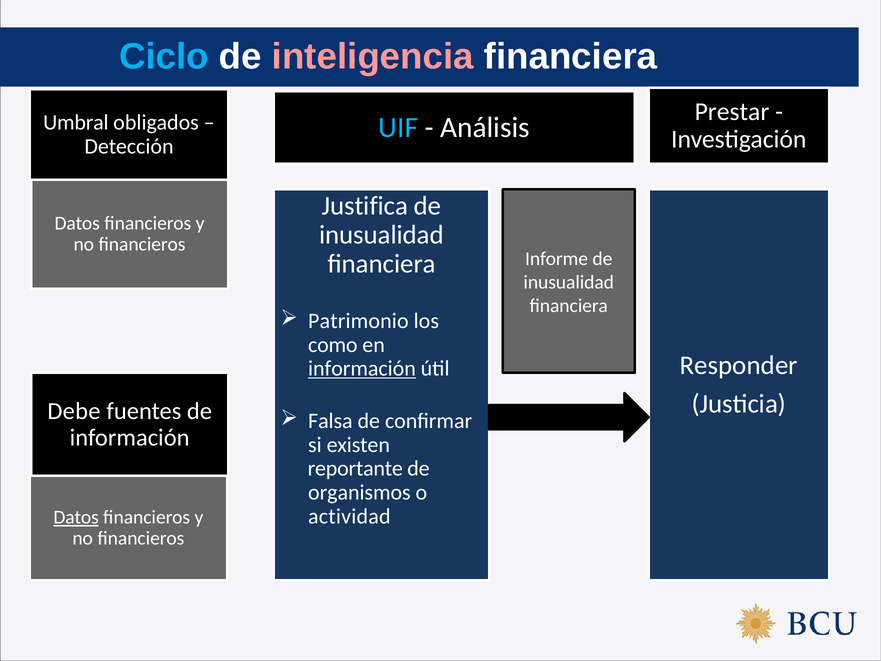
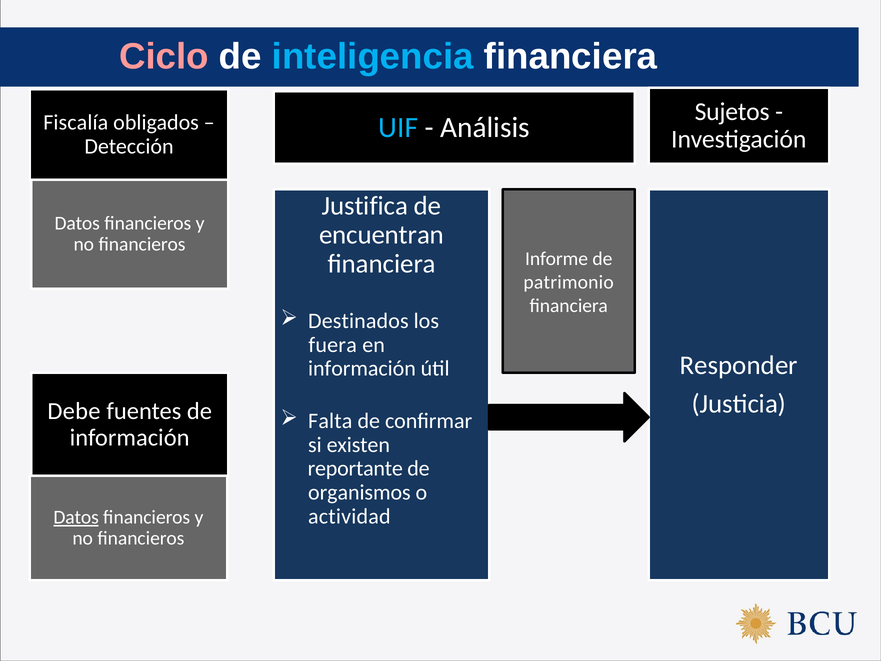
Ciclo colour: light blue -> pink (164, 57)
inteligencia colour: pink -> light blue (373, 57)
Prestar: Prestar -> Sujetos (732, 112)
Umbral: Umbral -> Fiscalía (76, 122)
inusualidad: inusualidad -> encuentran (382, 235)
inusualidad: inusualidad -> patrimonio (569, 282)
Patrimonio: Patrimonio -> Destinados (358, 321)
como: como -> fuera (333, 345)
información underline: present -> none (362, 368)
Falsa: Falsa -> Falta (330, 421)
